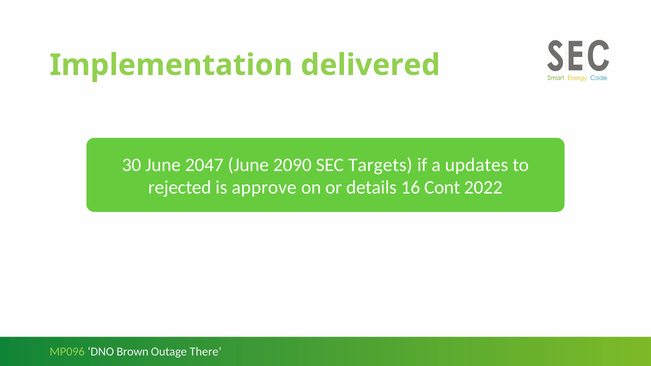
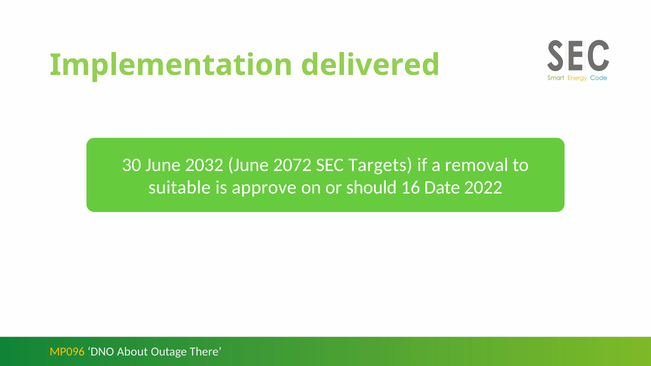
2047: 2047 -> 2032 (204, 165)
2090: 2090 -> 2072 (292, 165)
updates: updates -> removal (477, 165)
rejected: rejected -> suitable (180, 188)
details: details -> should (372, 188)
Cont: Cont -> Date (442, 188)
MP096 colour: light green -> yellow (67, 352)
Brown: Brown -> About (132, 352)
